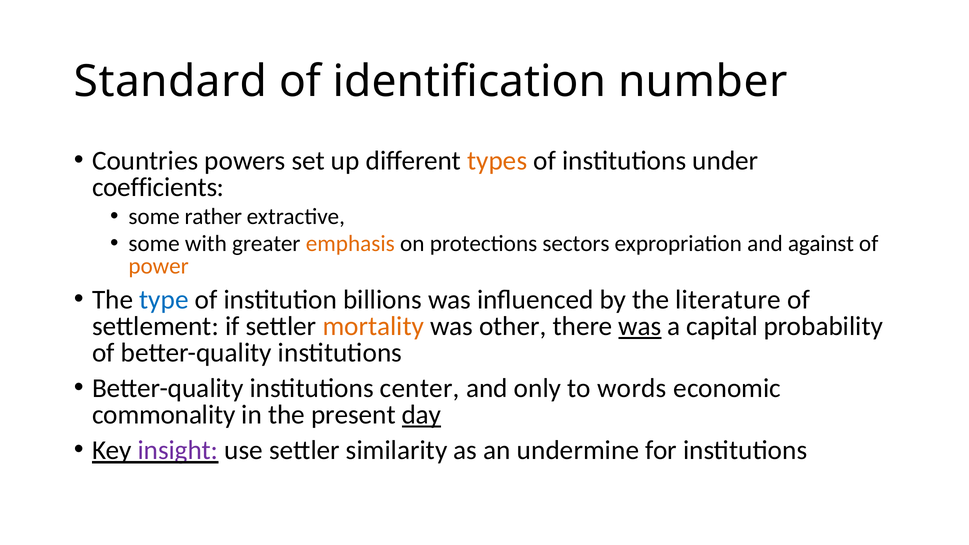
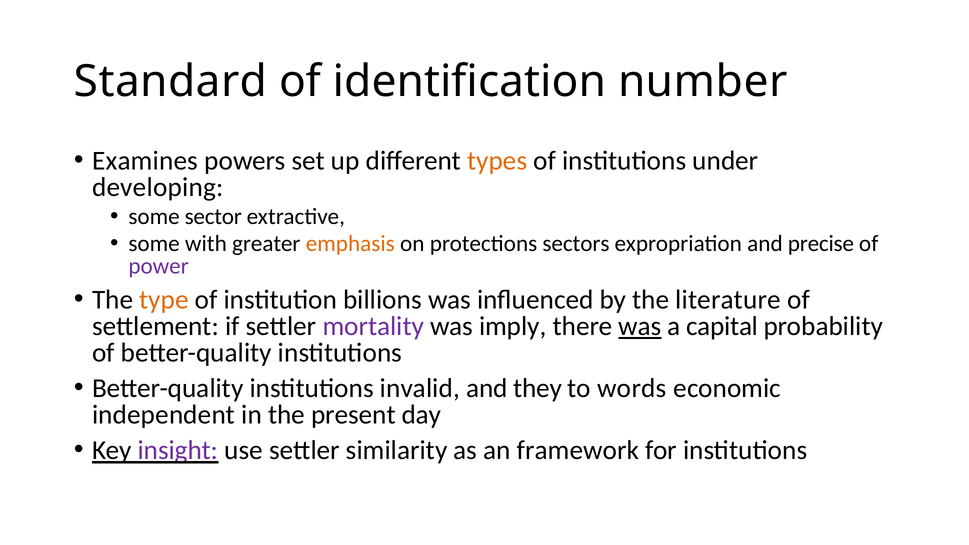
Countries: Countries -> Examines (145, 161)
coefficients: coefficients -> developing (158, 187)
rather: rather -> sector (213, 217)
against: against -> precise (821, 244)
power colour: orange -> purple (159, 266)
type colour: blue -> orange (164, 300)
mortality colour: orange -> purple (373, 326)
other: other -> imply (513, 326)
center: center -> invalid (420, 388)
only: only -> they (538, 388)
commonality: commonality -> independent (164, 415)
day underline: present -> none (421, 415)
undermine: undermine -> framework (578, 450)
